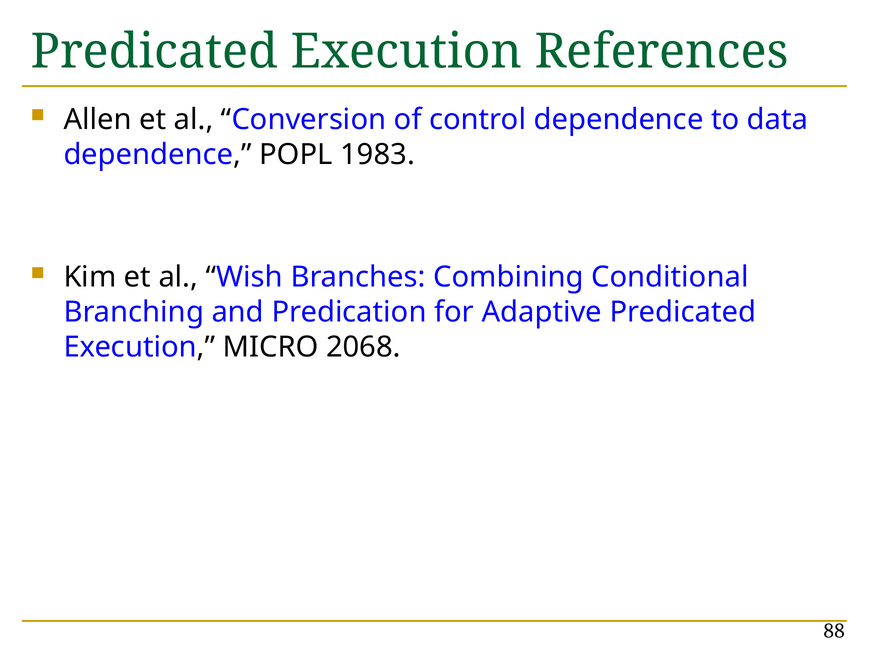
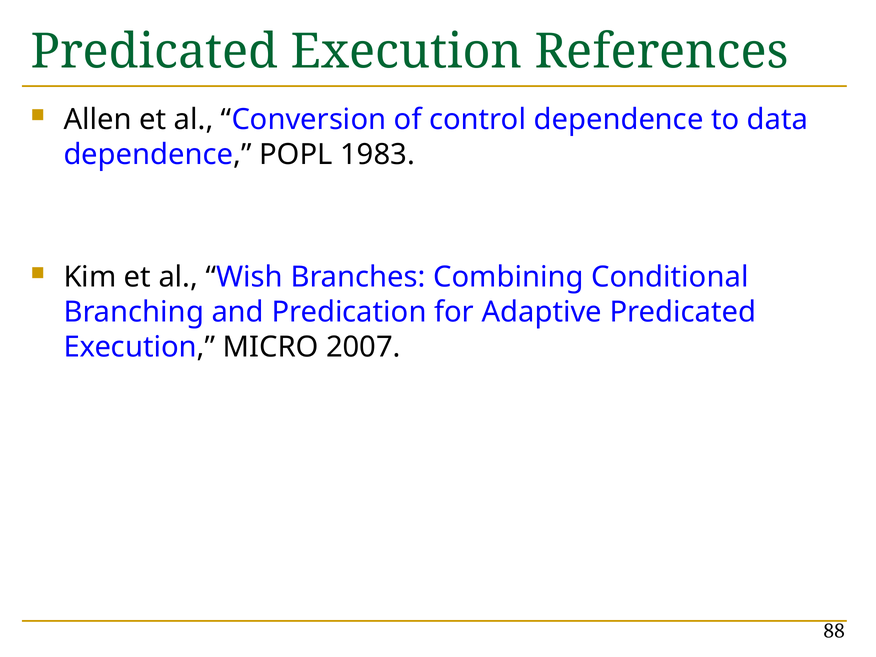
2068: 2068 -> 2007 (363, 347)
